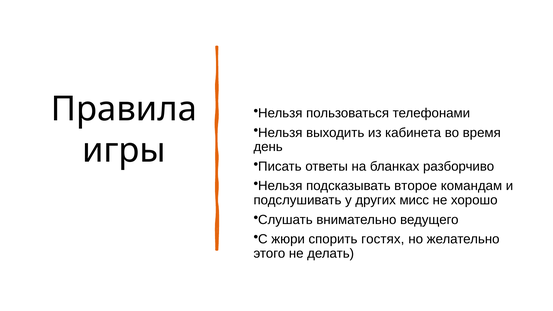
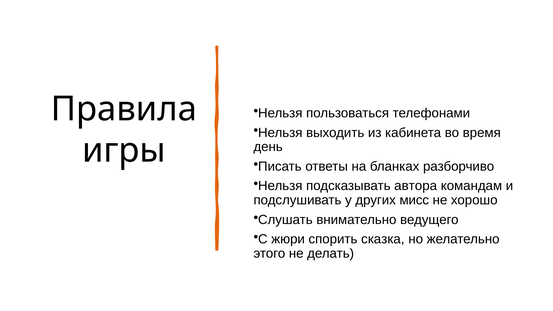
второе: второе -> автора (416, 186)
гостях: гостях -> сказка (383, 239)
